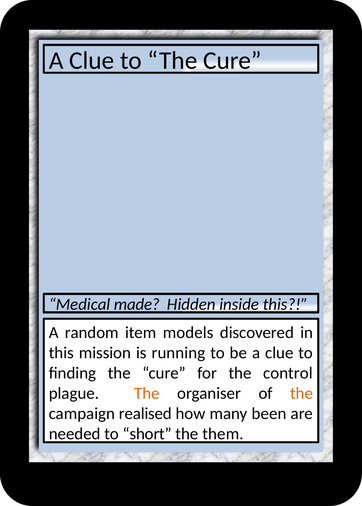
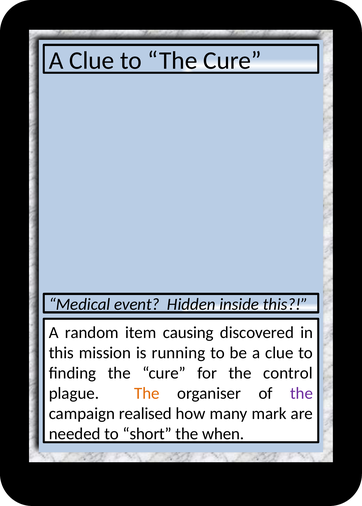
made: made -> event (137, 305)
models: models -> causing (188, 333)
the colour: orange -> purple (302, 394)
been: been -> mark (269, 414)
them: them -> when (223, 434)
